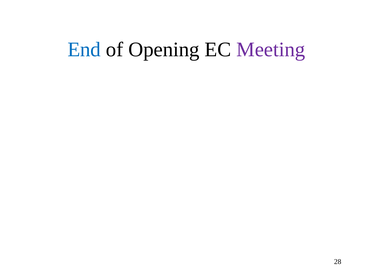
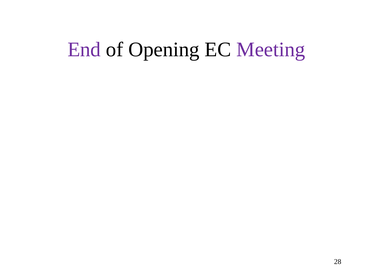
End colour: blue -> purple (84, 50)
